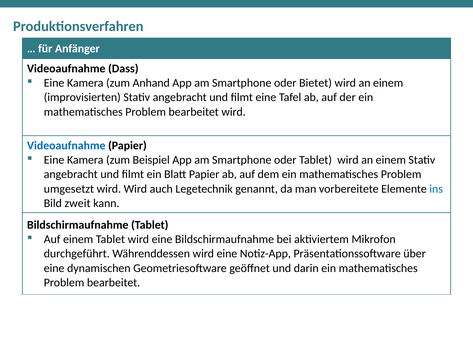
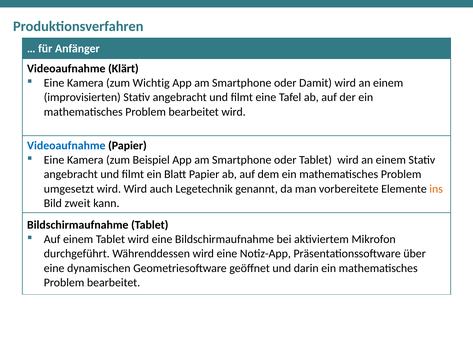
Dass: Dass -> Klärt (123, 68)
Anhand: Anhand -> Wichtig (151, 83)
Bietet: Bietet -> Damit (316, 83)
ins colour: blue -> orange (436, 189)
